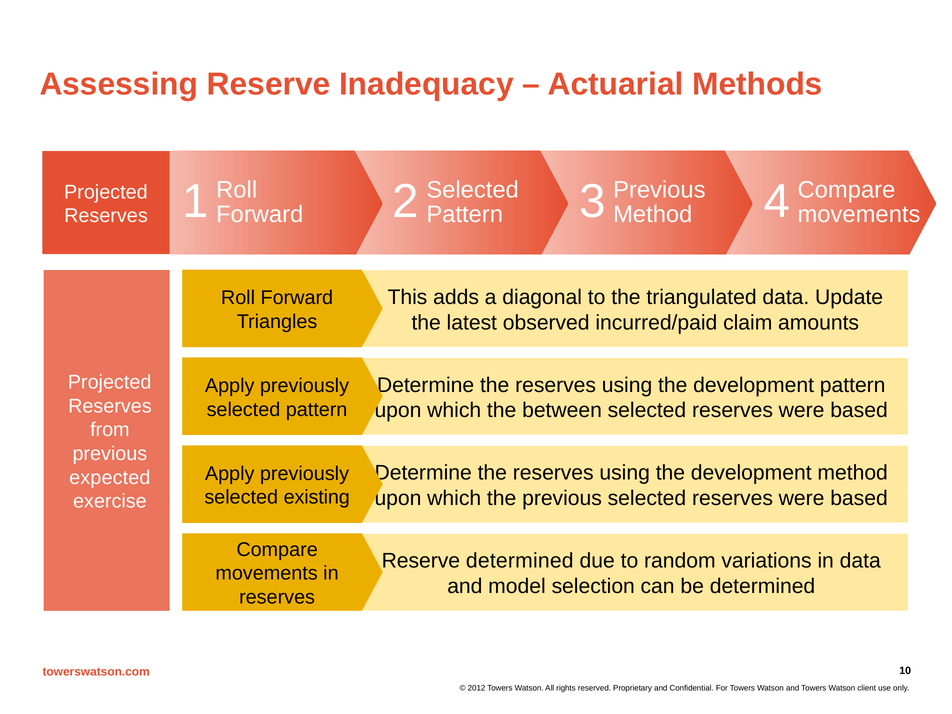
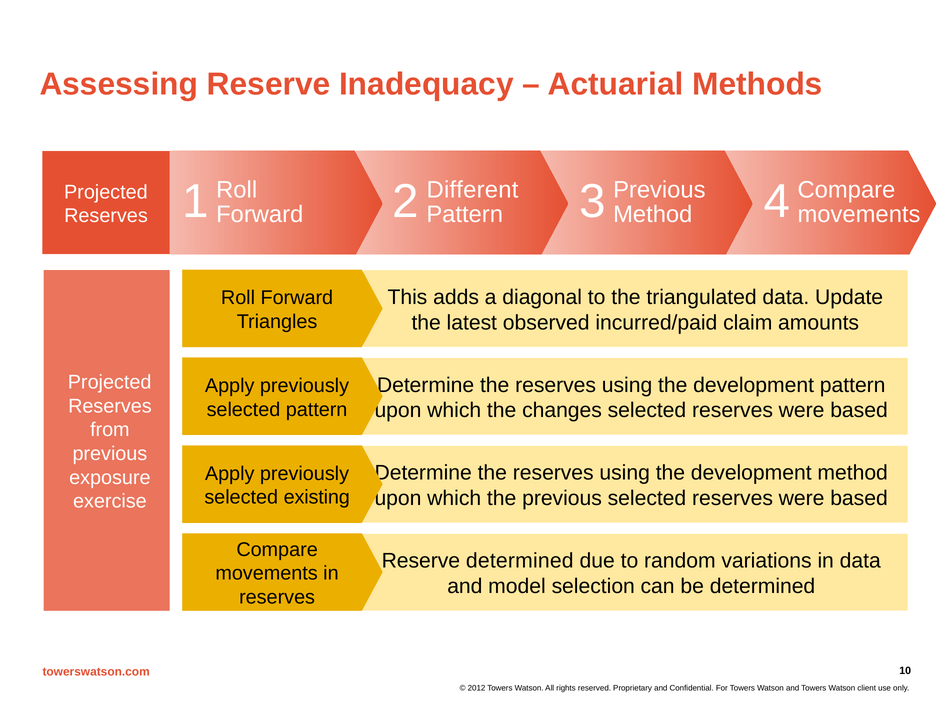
Selected: Selected -> Different (472, 190)
between: between -> changes (562, 410)
expected: expected -> exposure (110, 478)
